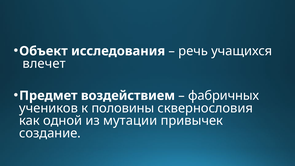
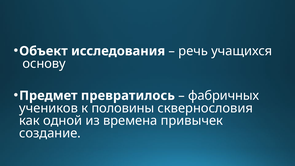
влечет: влечет -> основу (44, 64)
воздействием: воздействием -> превратилось (128, 96)
мутации: мутации -> времена (130, 121)
